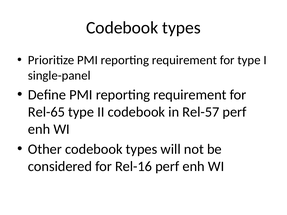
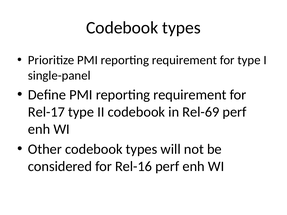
Rel-65: Rel-65 -> Rel-17 (46, 112)
Rel-57: Rel-57 -> Rel-69 (201, 112)
